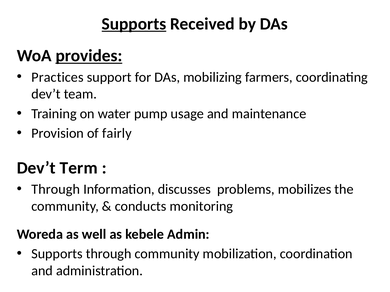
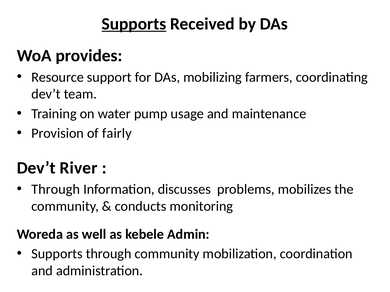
provides underline: present -> none (89, 56)
Practices: Practices -> Resource (58, 77)
Term: Term -> River (79, 168)
